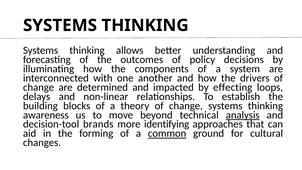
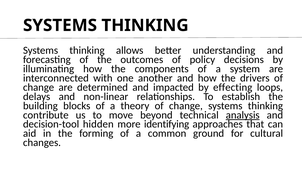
awareness: awareness -> contribute (46, 115)
brands: brands -> hidden (98, 124)
common underline: present -> none (167, 133)
